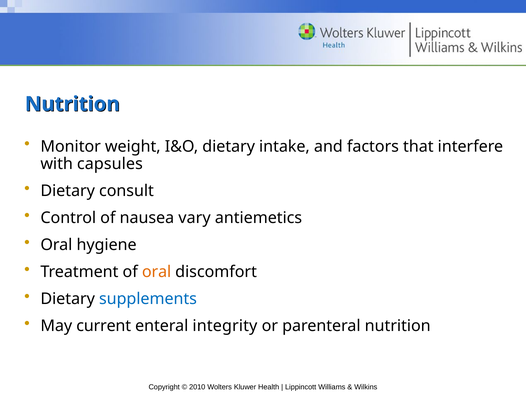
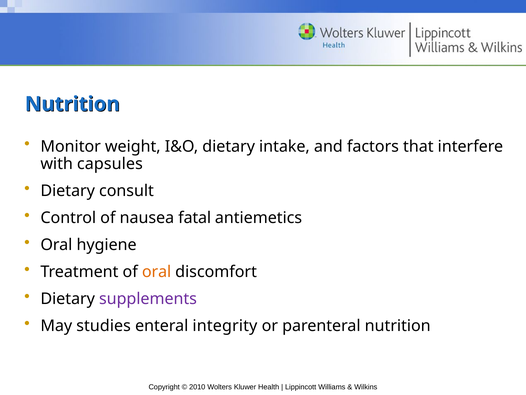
vary: vary -> fatal (195, 218)
supplements colour: blue -> purple (148, 299)
current: current -> studies (104, 326)
